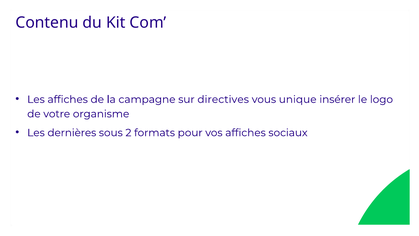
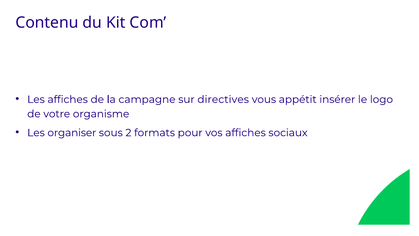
unique: unique -> appétit (298, 99)
dernières: dernières -> organiser (72, 133)
